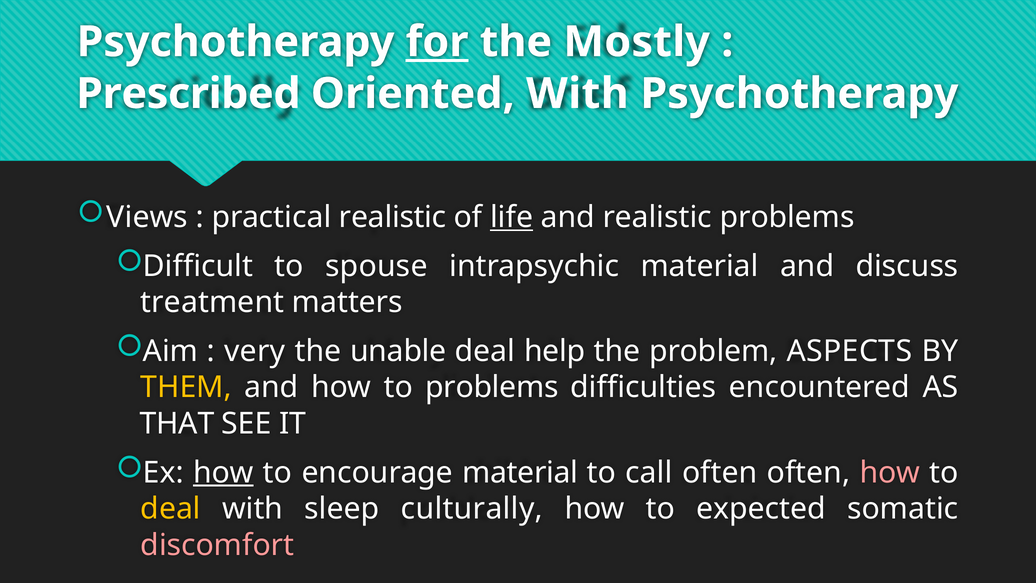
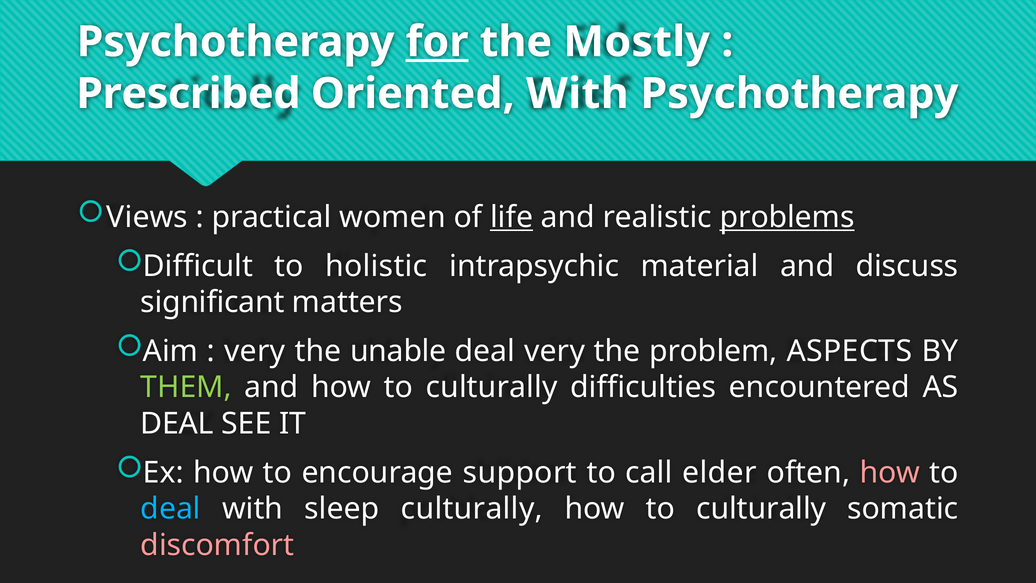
practical realistic: realistic -> women (392, 217)
problems underline: none -> present (787, 217)
spouse: spouse -> holistic (376, 266)
treatment: treatment -> significant (212, 302)
deal help: help -> very (554, 351)
THEM colour: yellow -> light green (186, 387)
and how to problems: problems -> culturally (492, 387)
THAT: THAT -> DEAL (177, 424)
how underline: present -> none (223, 472)
encourage material: material -> support (520, 472)
call often: often -> elder (720, 472)
deal colour: yellow -> light blue (171, 509)
expected: expected -> culturally (761, 509)
